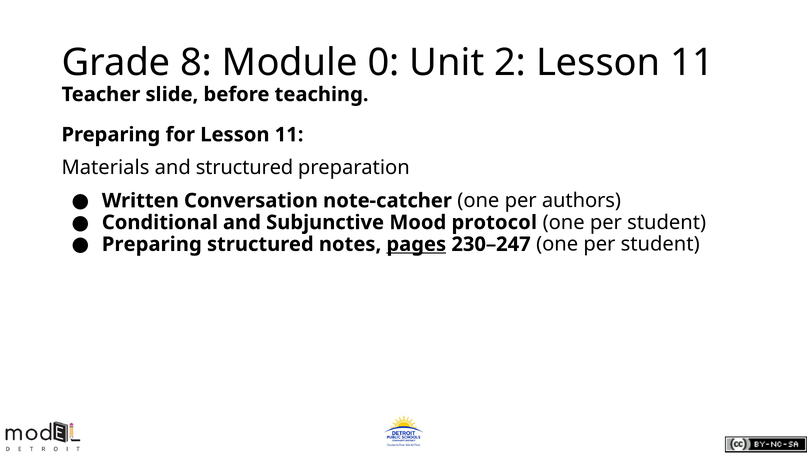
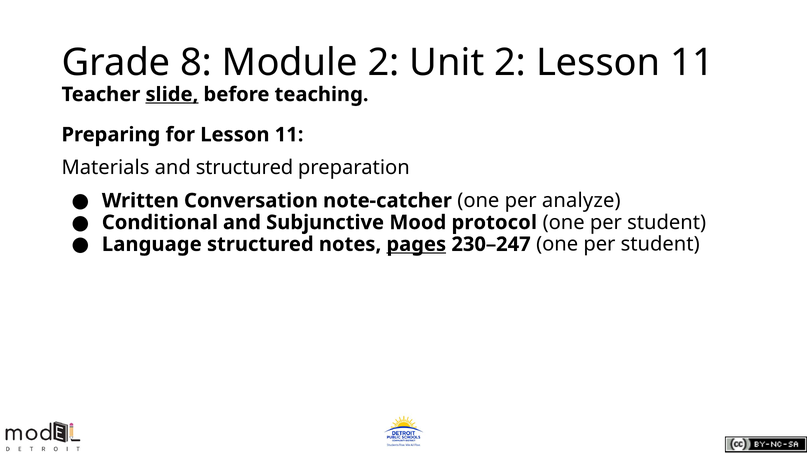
Module 0: 0 -> 2 (384, 63)
slide underline: none -> present (172, 94)
authors: authors -> analyze (581, 201)
Preparing: Preparing -> Language (152, 244)
